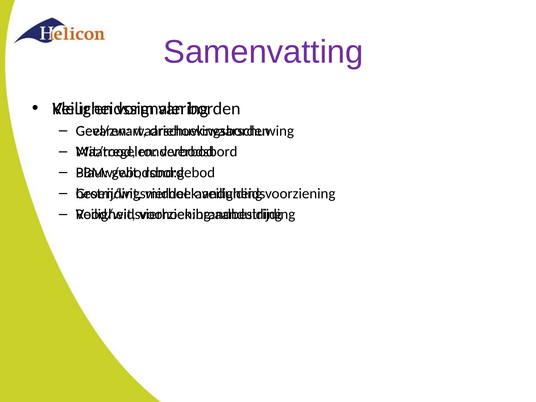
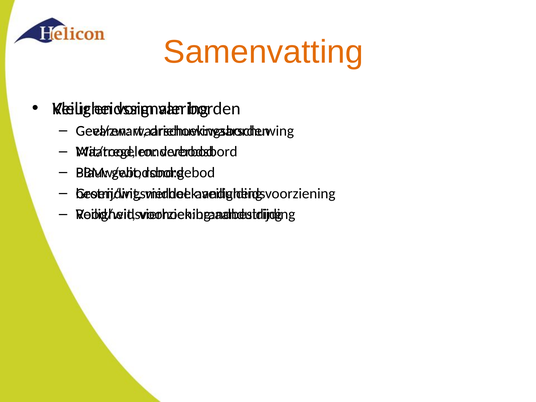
Samenvatting colour: purple -> orange (263, 52)
